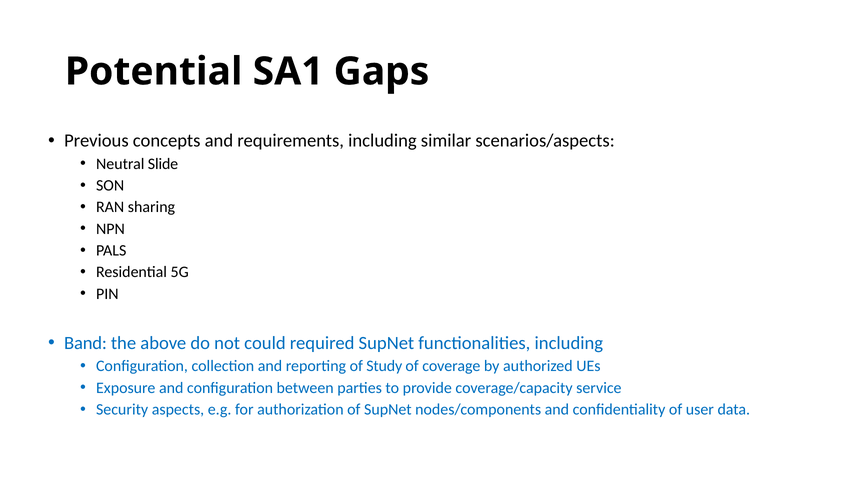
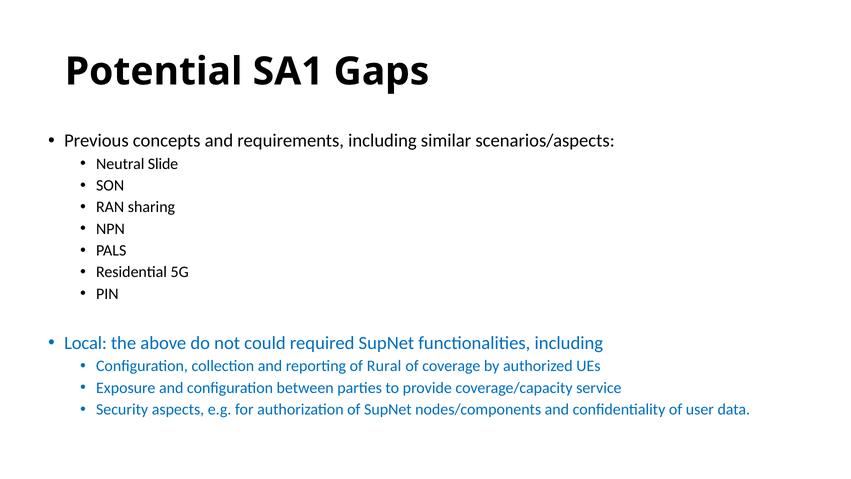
Band: Band -> Local (86, 343)
Study: Study -> Rural (384, 366)
